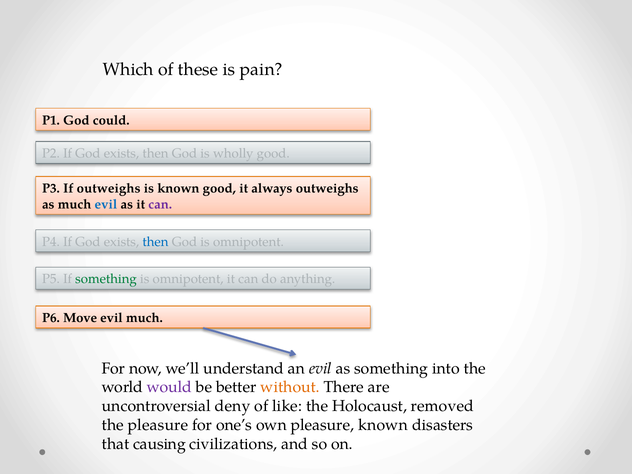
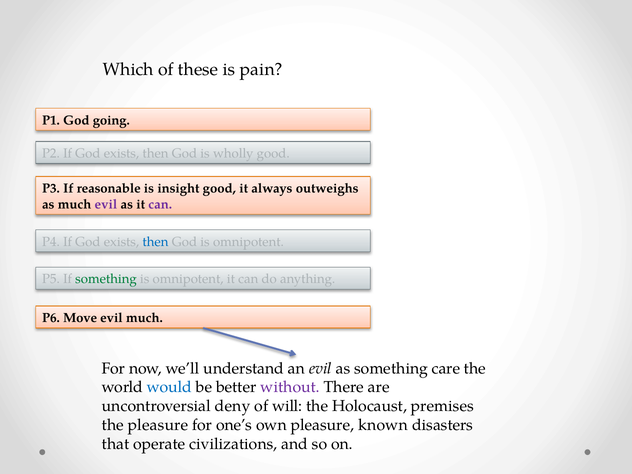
could: could -> going (111, 120)
If outweighs: outweighs -> reasonable (109, 188)
is known: known -> insight (178, 188)
evil colour: blue -> purple (106, 204)
into: into -> care (446, 368)
would colour: purple -> blue (169, 387)
without colour: orange -> purple (290, 387)
like: like -> will (287, 406)
removed: removed -> premises (442, 406)
causing: causing -> operate (159, 444)
